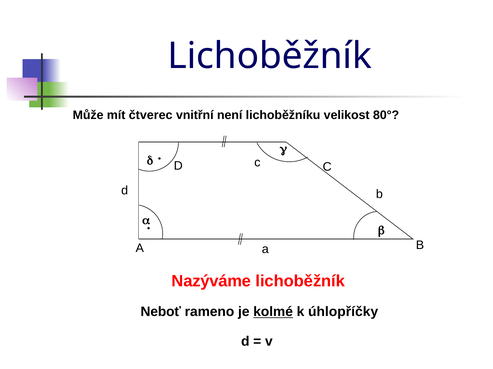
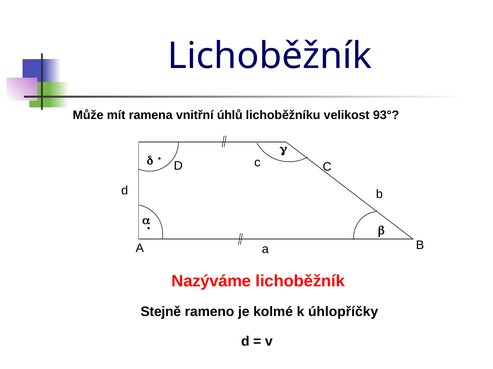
čtverec: čtverec -> ramena (151, 115)
není: není -> úhlů (230, 115)
80°: 80° -> 93° (386, 115)
Neboť: Neboť -> Stejně (161, 312)
kolmé underline: present -> none (273, 312)
